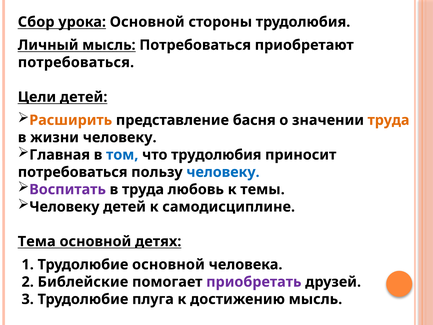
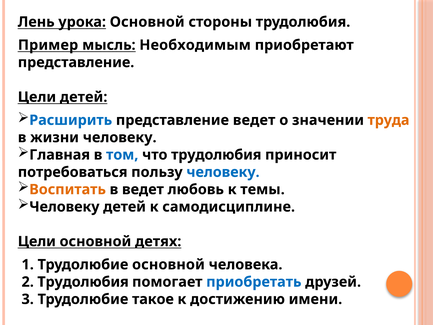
Сбор: Сбор -> Лень (36, 22)
Личный: Личный -> Пример (48, 45)
мысль Потребоваться: Потребоваться -> Необходимым (195, 45)
потребоваться: потребоваться -> представление (76, 62)
Расширить colour: orange -> blue (71, 120)
представление басня: басня -> ведет (254, 120)
Воспитать colour: purple -> orange (68, 189)
в труда: труда -> ведет (143, 189)
Тема: Тема -> Цели (37, 241)
2 Библейские: Библейские -> Трудолюбия (83, 282)
приобретать colour: purple -> blue (254, 282)
плуга: плуга -> такое (153, 299)
достижению мысль: мысль -> имени (315, 299)
